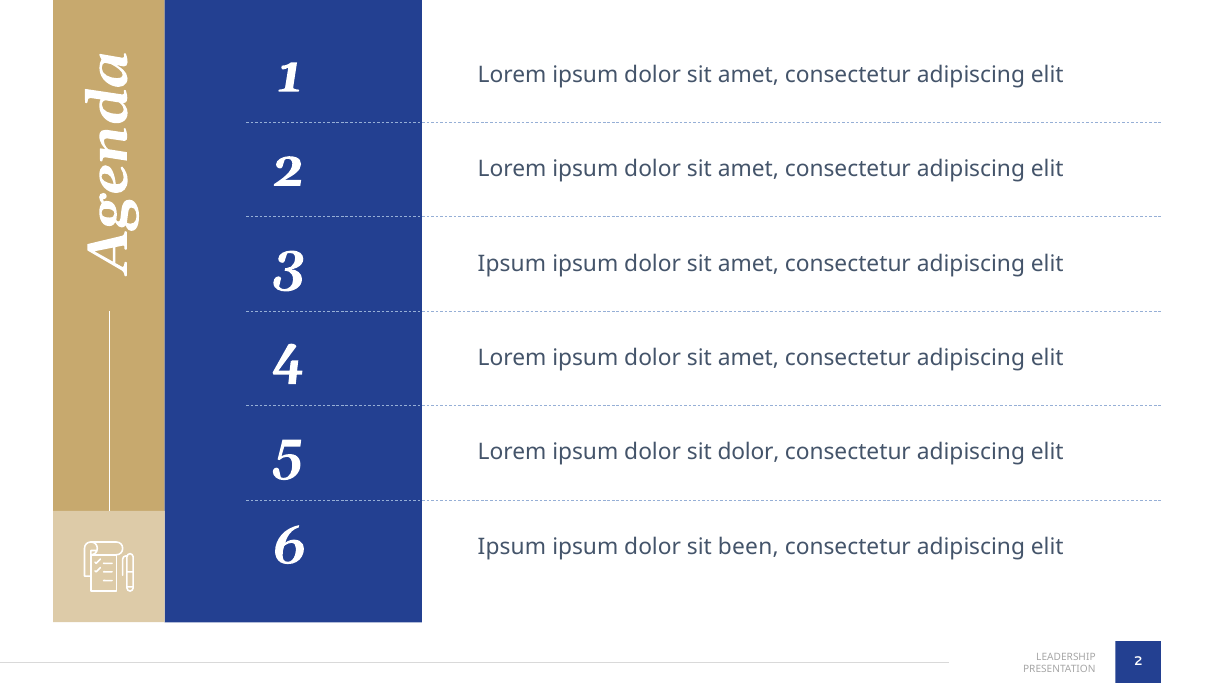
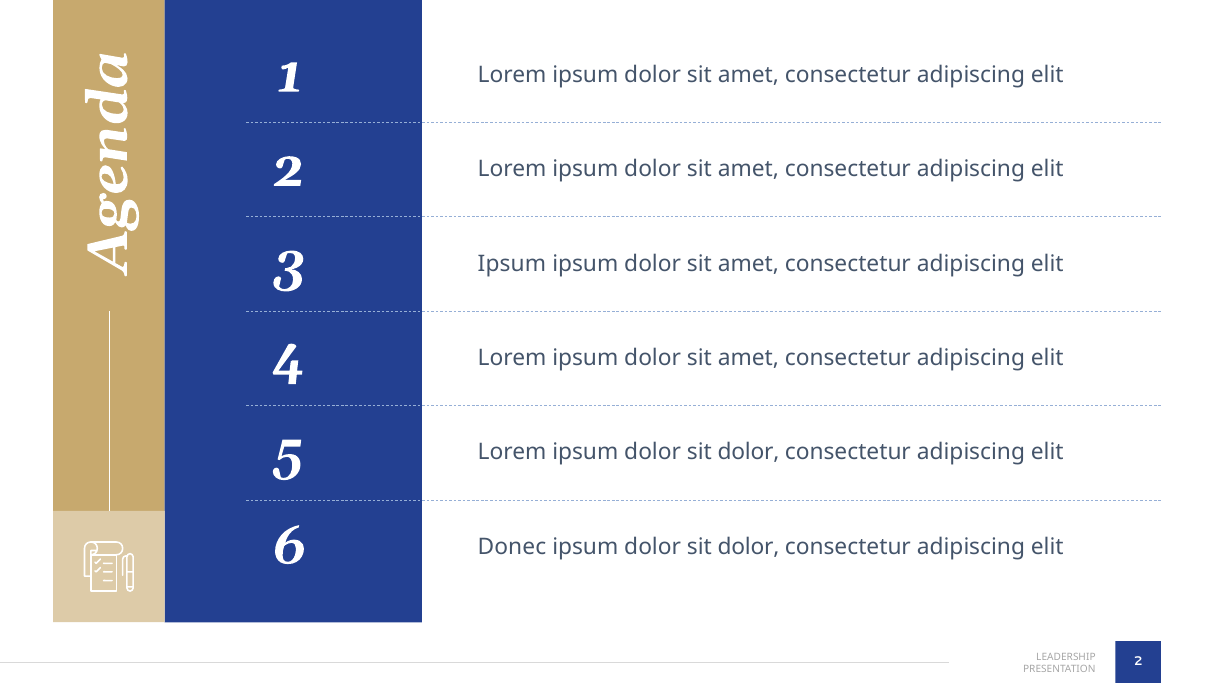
6 Ipsum: Ipsum -> Donec (512, 547)
been: been -> dolor (749, 547)
